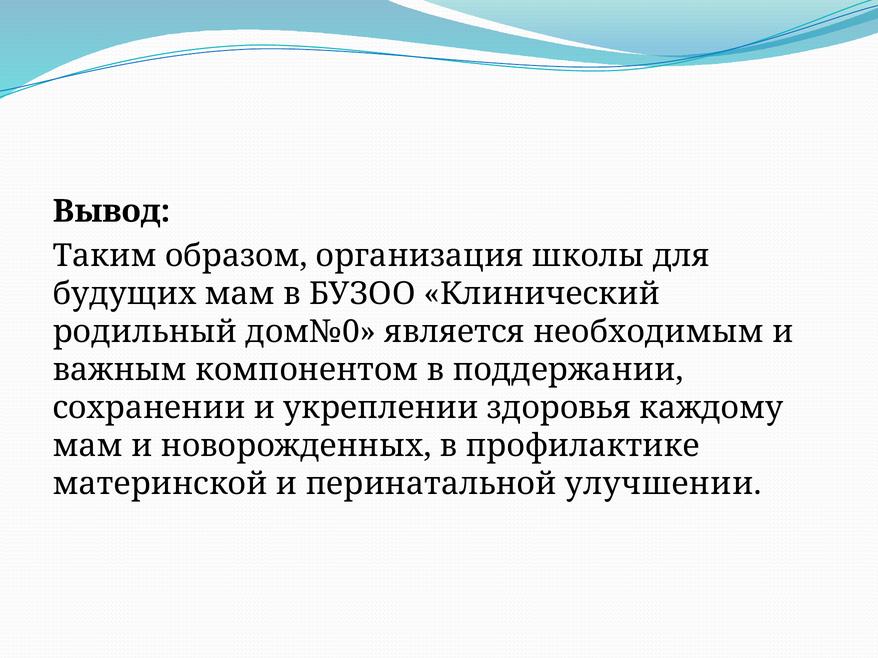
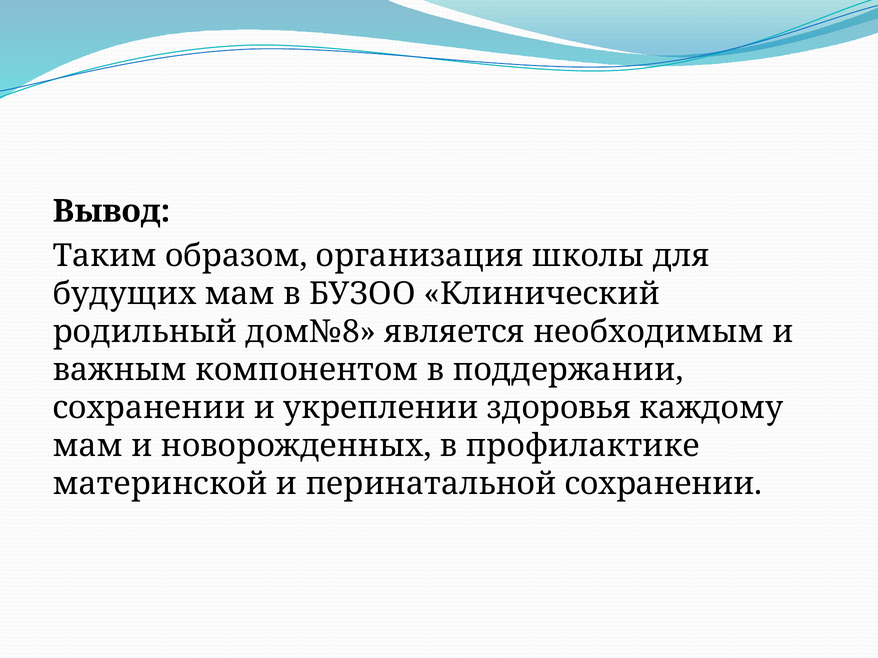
дом№0: дом№0 -> дом№8 (311, 332)
перинатальной улучшении: улучшении -> сохранении (664, 484)
